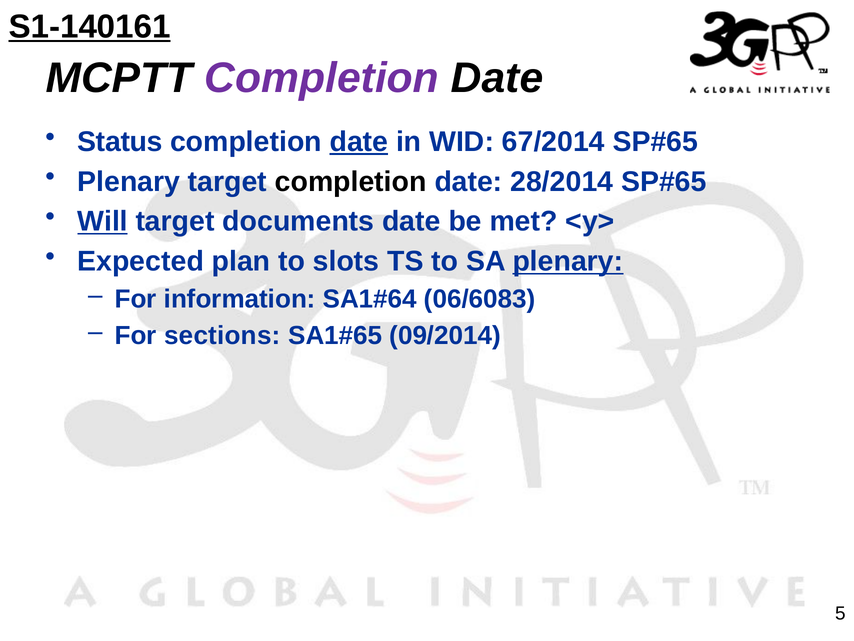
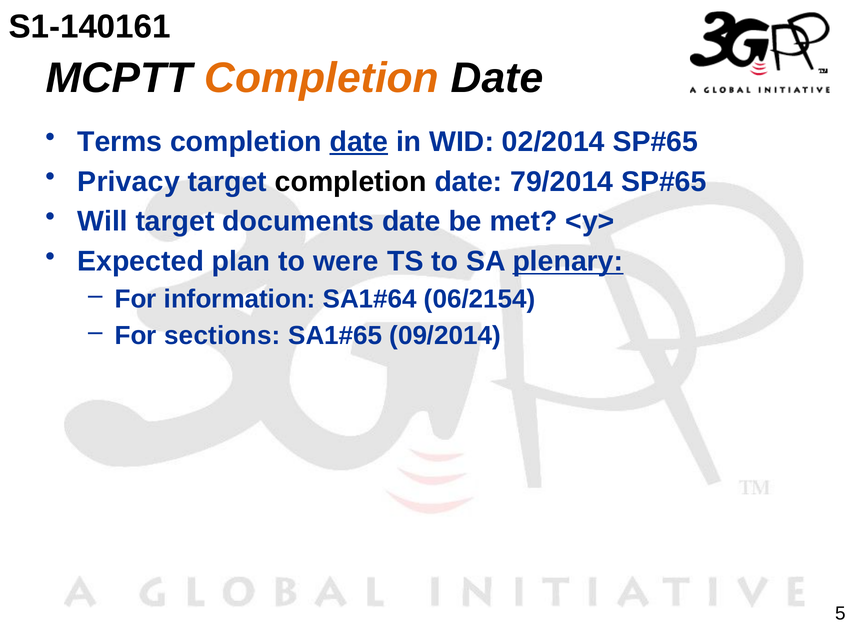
S1-140161 underline: present -> none (90, 27)
Completion colour: purple -> orange (322, 78)
Status: Status -> Terms (120, 142)
67/2014: 67/2014 -> 02/2014 (553, 142)
Plenary: Plenary -> Privacy (129, 182)
28/2014: 28/2014 -> 79/2014 (562, 182)
Will underline: present -> none (103, 221)
slots: slots -> were (346, 261)
06/6083: 06/6083 -> 06/2154 (480, 299)
